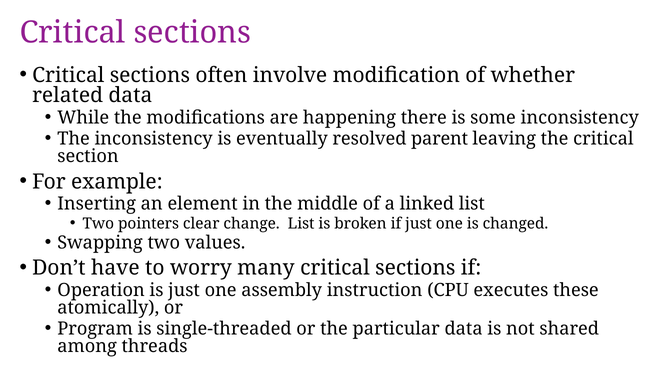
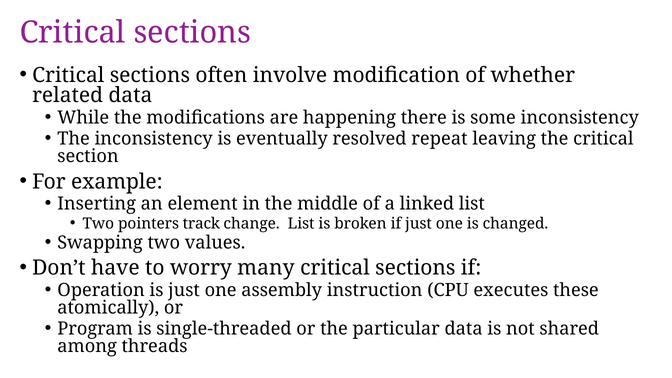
parent: parent -> repeat (439, 139)
clear: clear -> track (201, 223)
